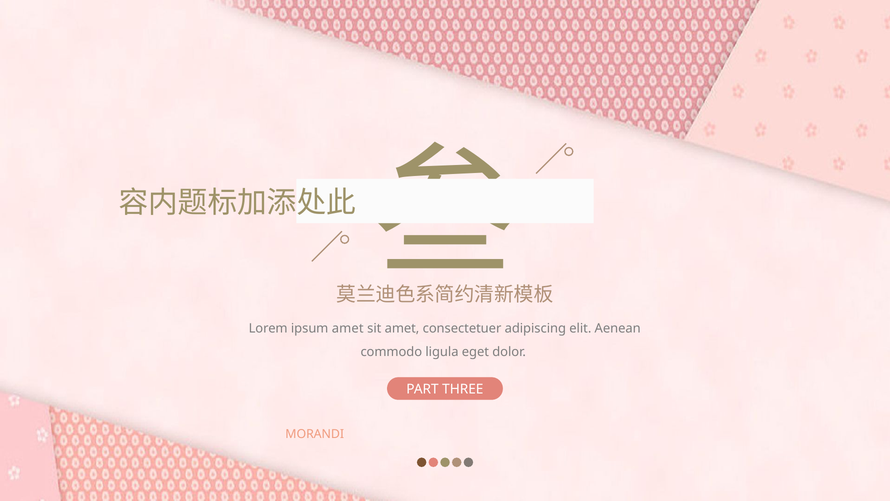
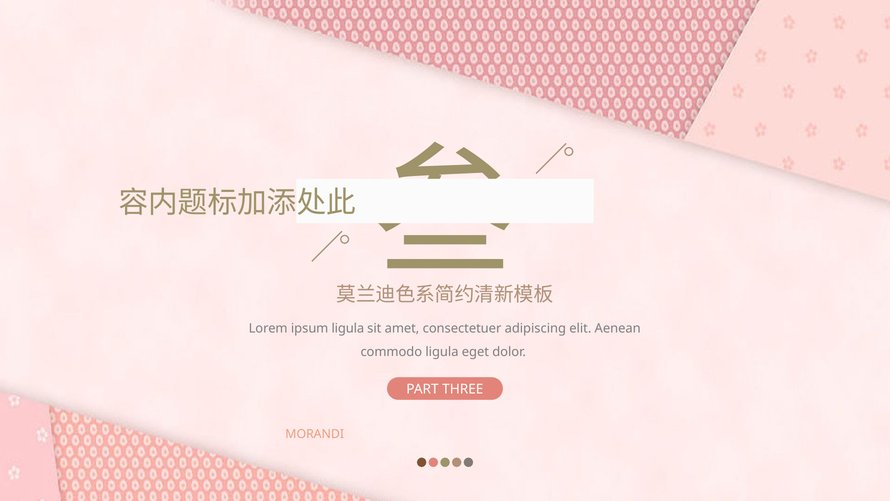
ipsum amet: amet -> ligula (348, 328)
